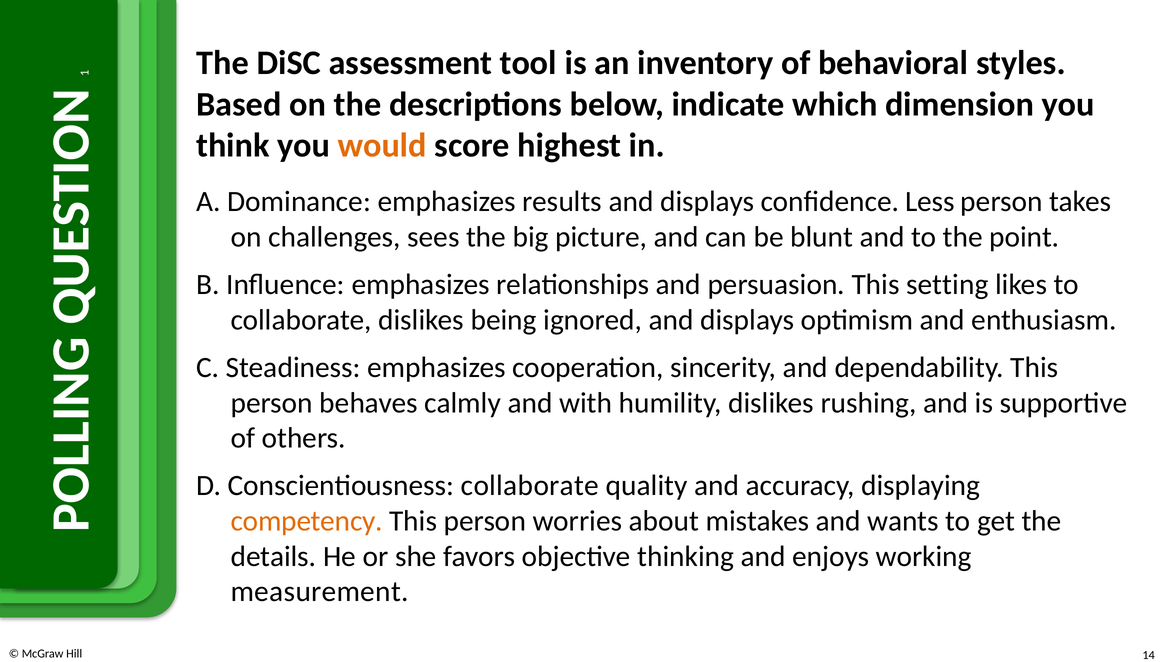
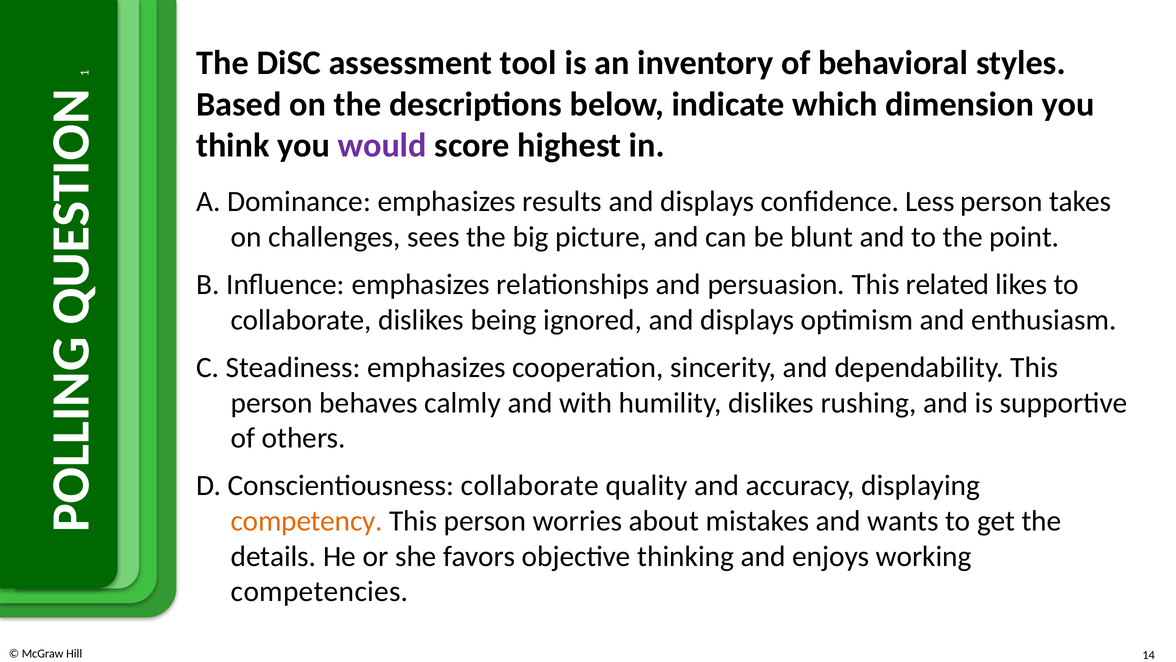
would colour: orange -> purple (382, 145)
setting: setting -> related (948, 284)
measurement: measurement -> competencies (320, 591)
